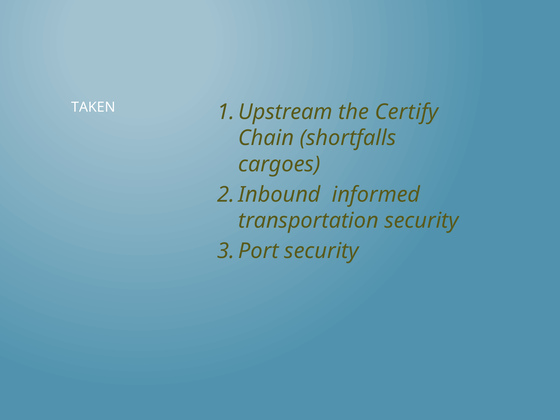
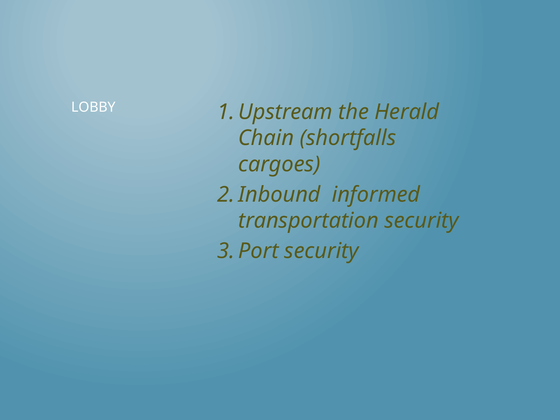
TAKEN: TAKEN -> LOBBY (93, 107)
Certify: Certify -> Herald (407, 112)
